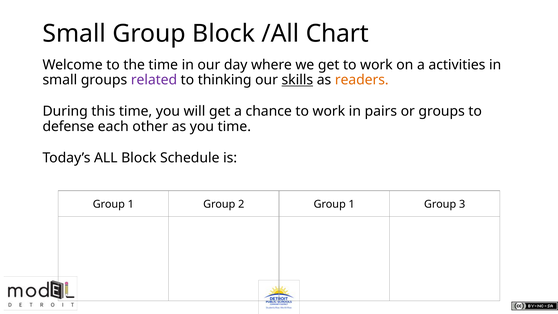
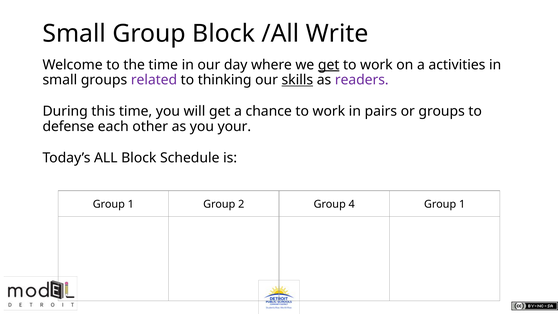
Chart: Chart -> Write (337, 34)
get underline: none -> present (329, 65)
readers colour: orange -> purple (362, 80)
you time: time -> your (234, 126)
2 Group 1: 1 -> 4 (352, 204)
3: 3 -> 1 (462, 204)
